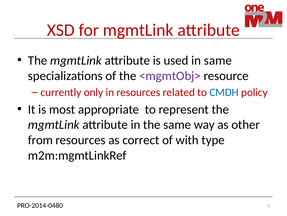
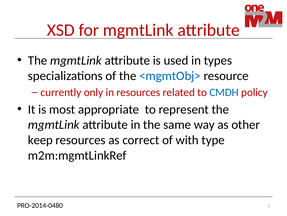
in same: same -> types (218, 60)
<mgmtObj> colour: purple -> blue (170, 76)
from: from -> keep (40, 140)
